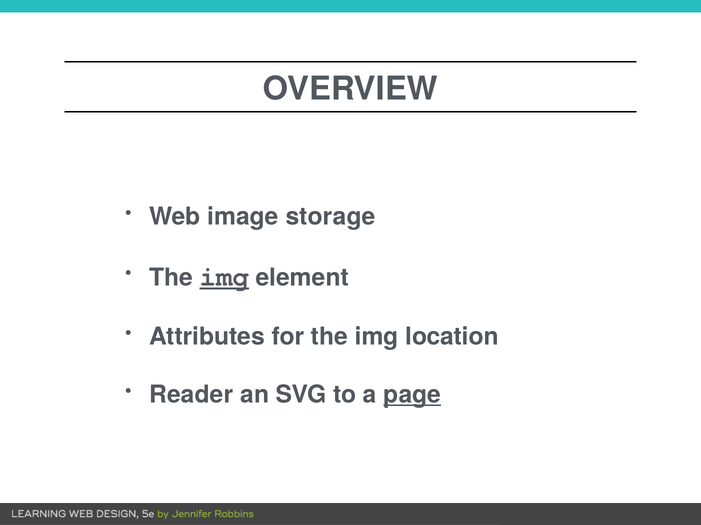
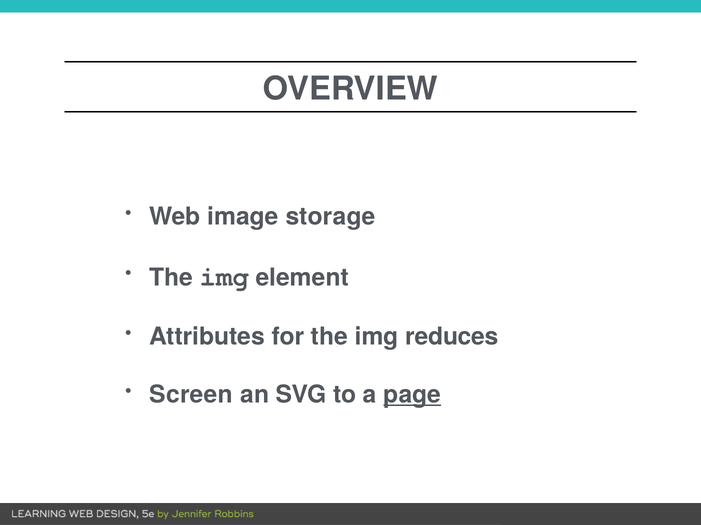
img underline: present -> none (224, 277)
location: location -> reduces (452, 337)
Reader: Reader -> Screen (191, 395)
